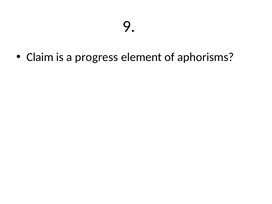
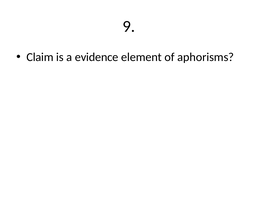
progress: progress -> evidence (97, 57)
